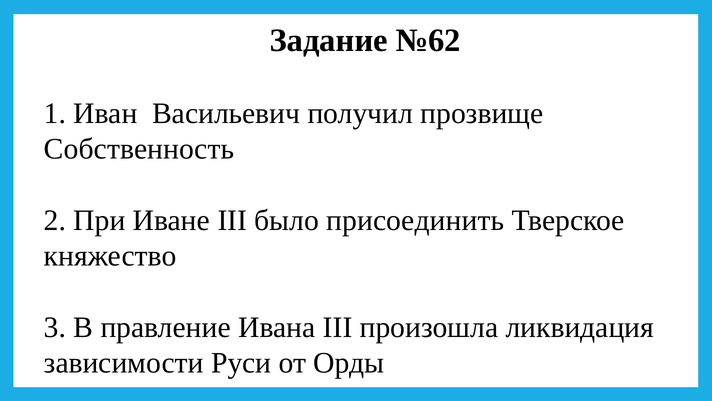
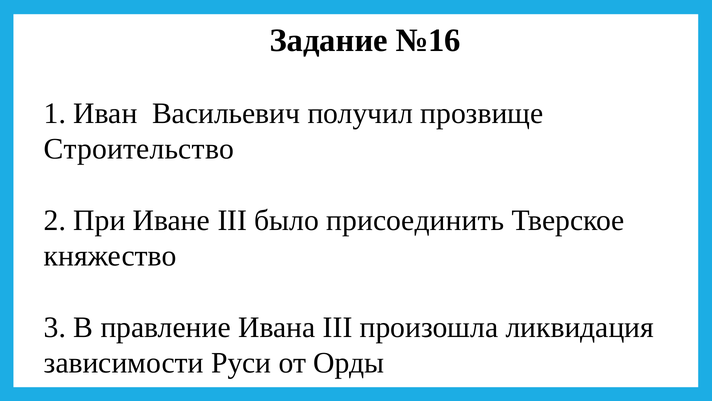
№62: №62 -> №16 (428, 41)
Собственность: Собственность -> Строительство (139, 149)
